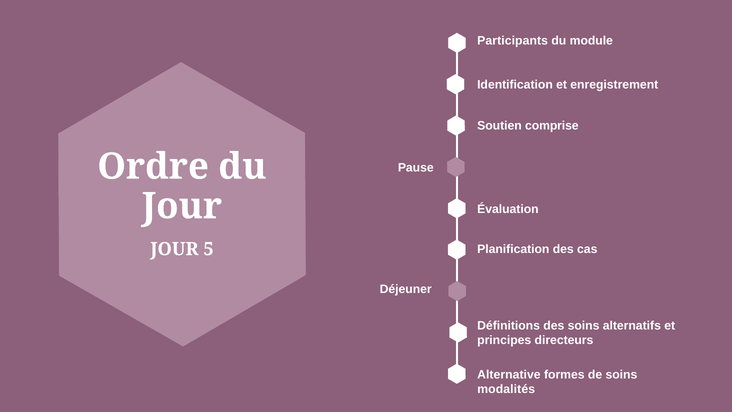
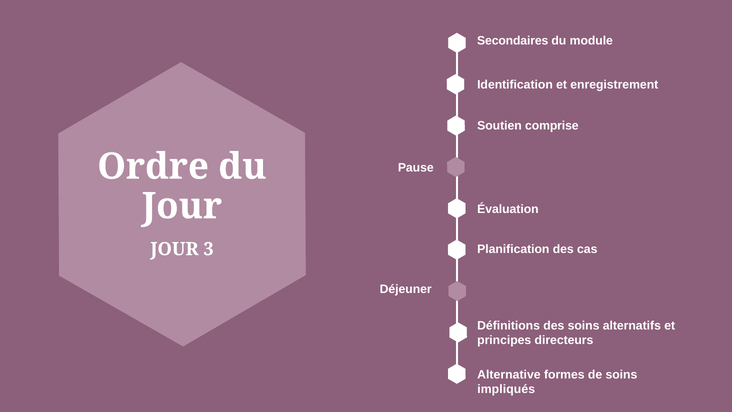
Participants: Participants -> Secondaires (513, 41)
5: 5 -> 3 (208, 249)
modalités: modalités -> impliqués (506, 389)
